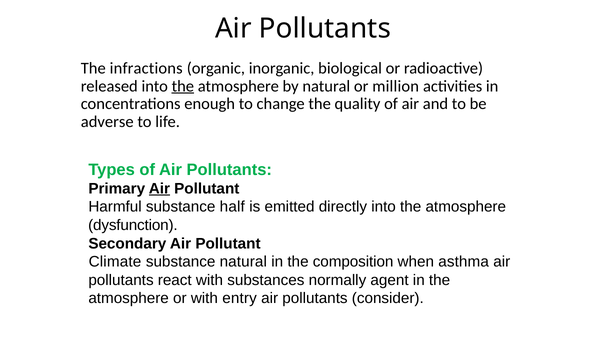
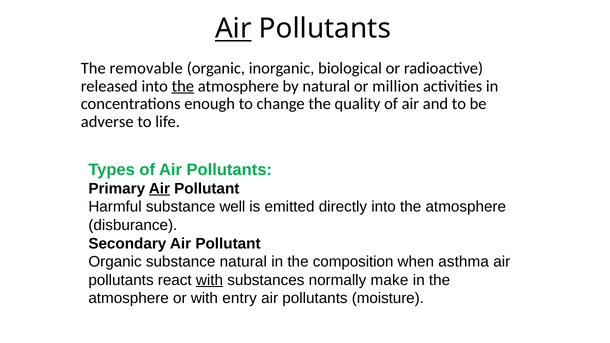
Air underline: none -> present (233, 29)
infractions: infractions -> removable (146, 68)
half: half -> well (232, 207)
dysfunction: dysfunction -> disburance (133, 225)
Climate: Climate -> Organic (115, 262)
with underline: none -> present (209, 280)
agent: agent -> make (389, 280)
consider: consider -> moisture (388, 298)
